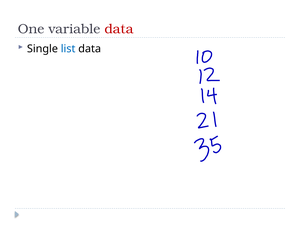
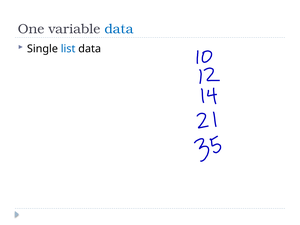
data colour: red -> blue (119, 29)
